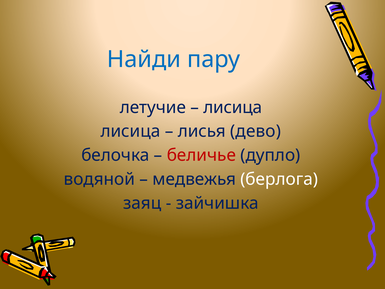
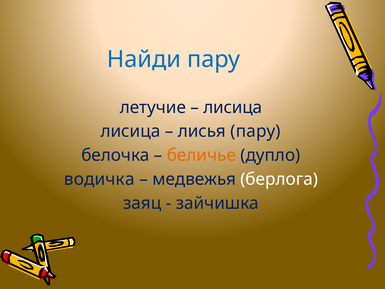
лисья дево: дево -> пару (256, 131)
беличье colour: red -> orange (201, 155)
водяной: водяной -> водичка (99, 179)
